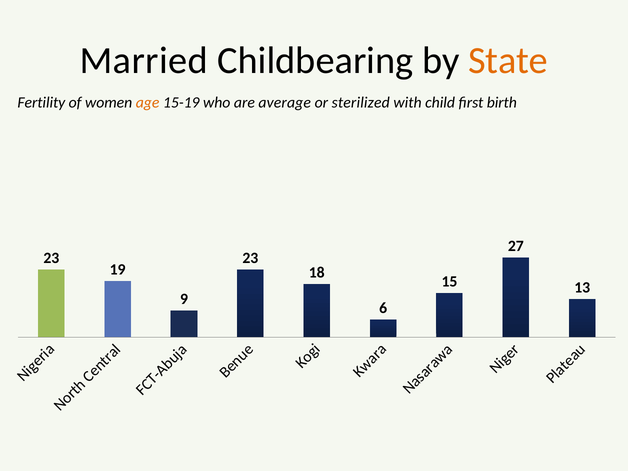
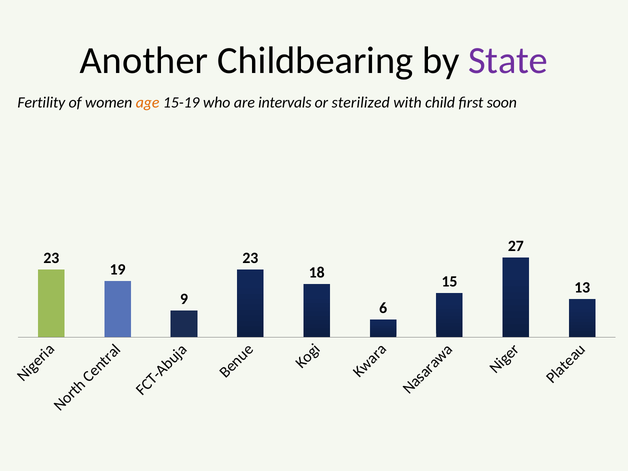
Married: Married -> Another (144, 61)
State colour: orange -> purple (508, 61)
average: average -> intervals (285, 103)
birth: birth -> soon (502, 103)
